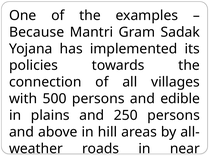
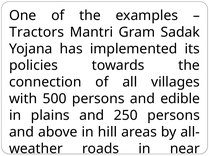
Because: Because -> Tractors (37, 32)
